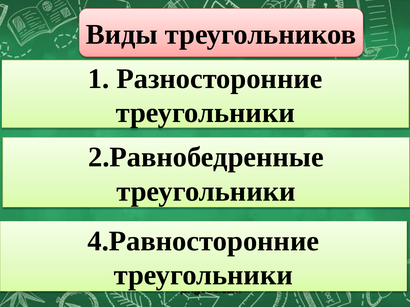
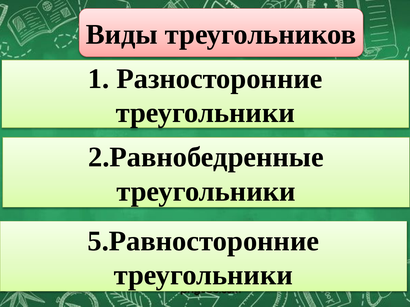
4.Равносторонние: 4.Равносторонние -> 5.Равносторонние (203, 241)
